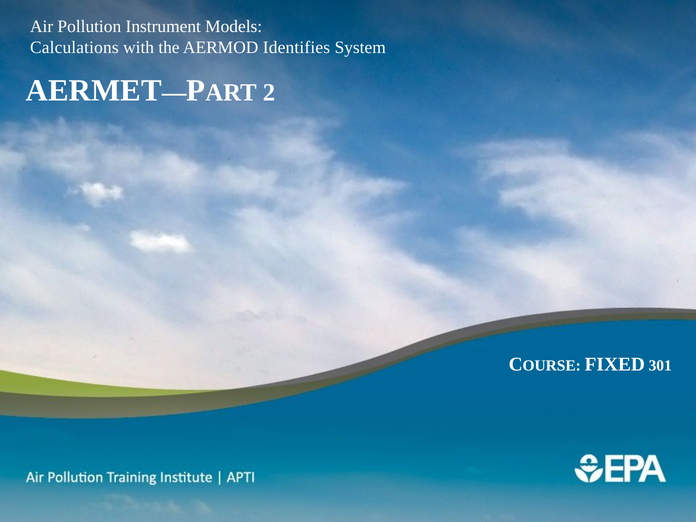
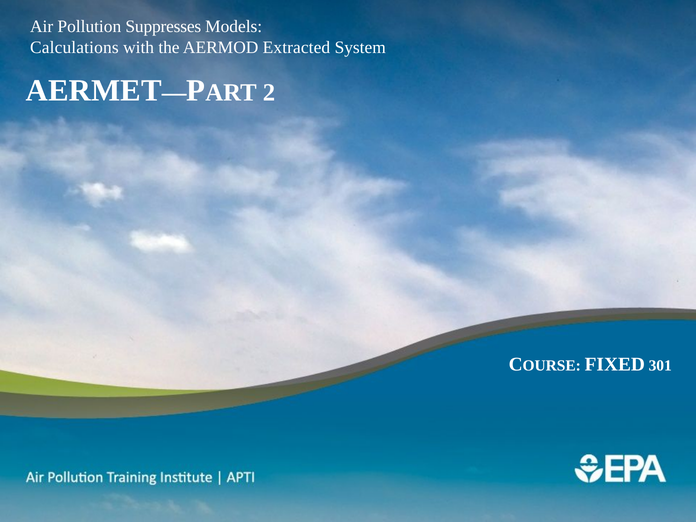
Instrument: Instrument -> Suppresses (163, 27)
Identifies: Identifies -> Extracted (296, 48)
